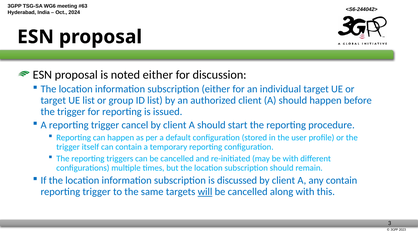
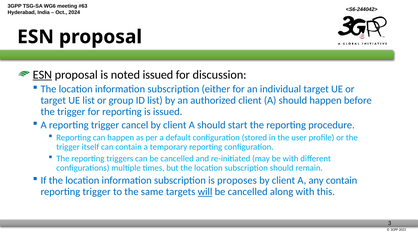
ESN underline: none -> present (42, 75)
noted either: either -> issued (158, 75)
discussed: discussed -> proposes (237, 181)
